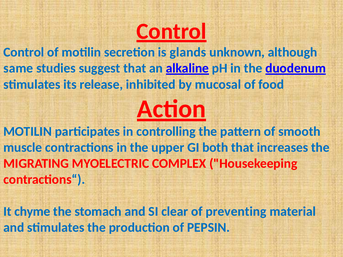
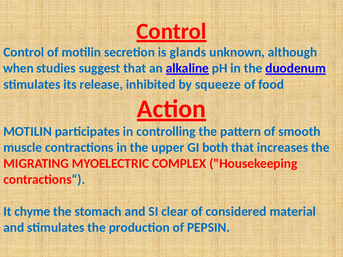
same: same -> when (18, 68)
mucosal: mucosal -> squeeze (218, 85)
preventing: preventing -> considered (236, 212)
